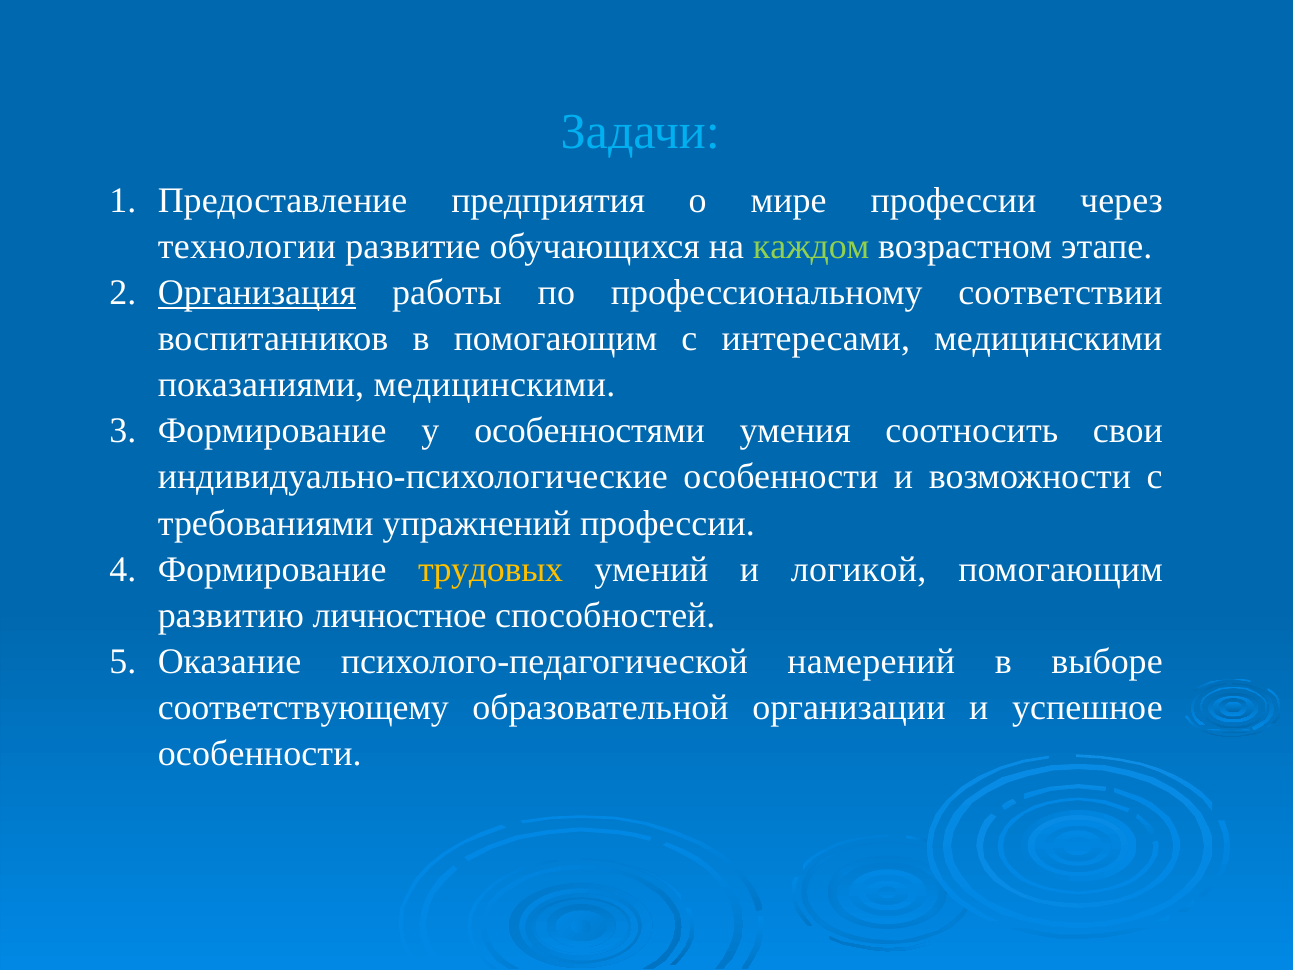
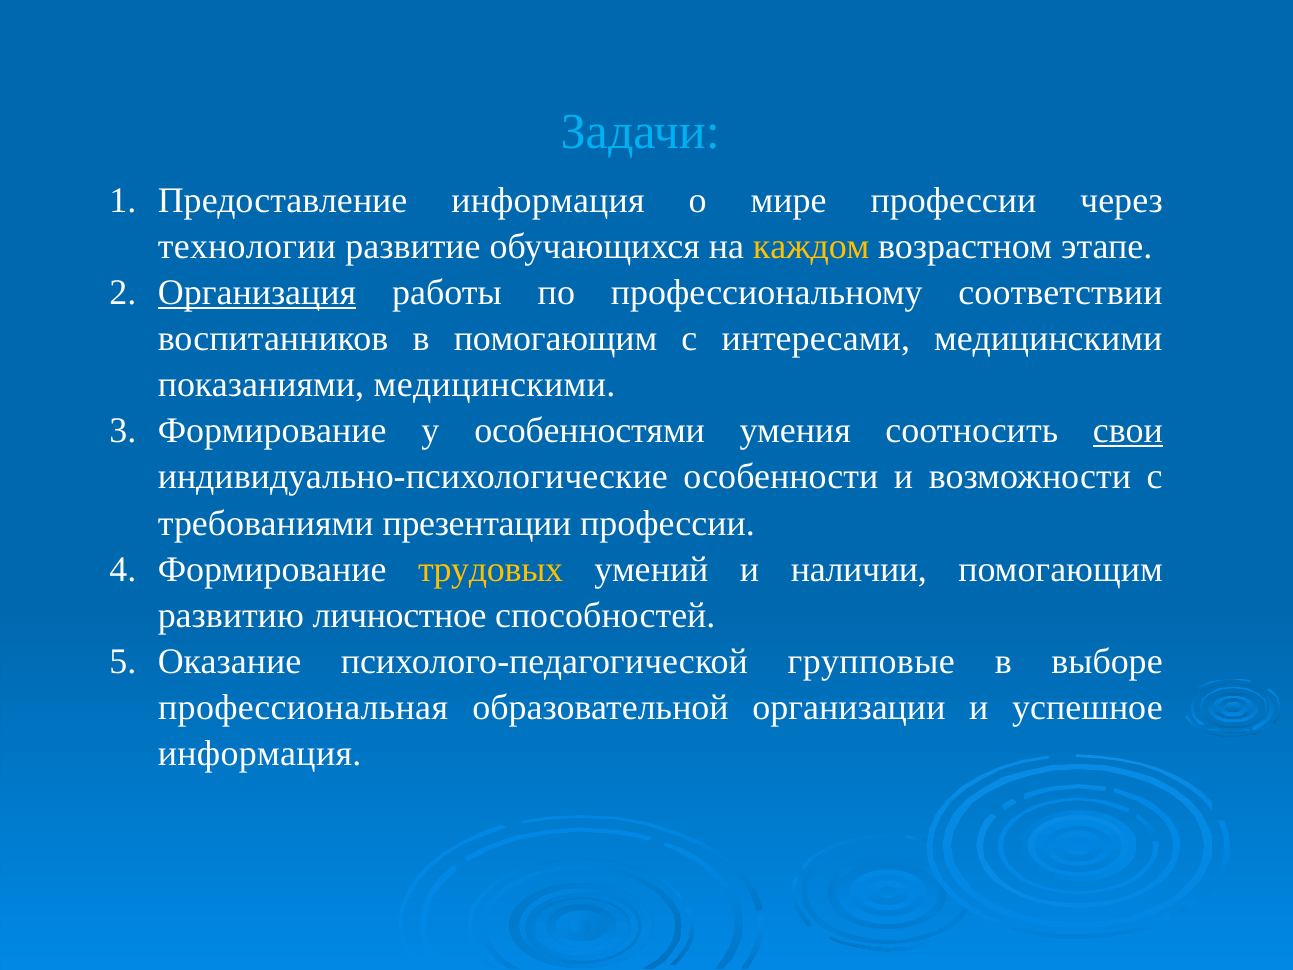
Предоставление предприятия: предприятия -> информация (548, 200)
каждом colour: light green -> yellow (811, 246)
свои underline: none -> present (1128, 431)
упражнений: упражнений -> презентации (477, 523)
логикой: логикой -> наличии (859, 569)
намерений: намерений -> групповые (871, 661)
соответствующему: соответствующему -> профессиональная (303, 707)
особенности: особенности -> информация (260, 754)
